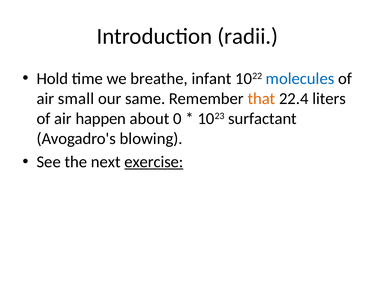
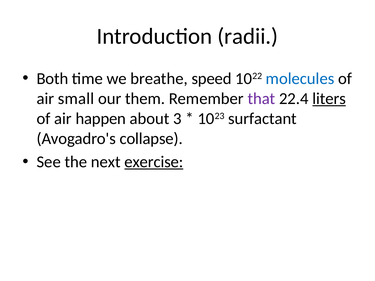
Hold: Hold -> Both (52, 79)
infant: infant -> speed (212, 79)
same: same -> them (145, 99)
that colour: orange -> purple (261, 99)
liters underline: none -> present (329, 99)
0: 0 -> 3 (177, 119)
blowing: blowing -> collapse (151, 139)
